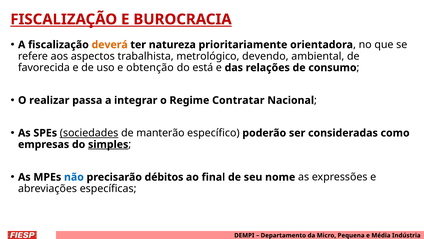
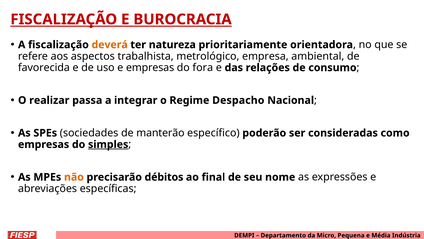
devendo: devendo -> empresa (265, 56)
e obtenção: obtenção -> empresas (150, 68)
está: está -> fora (203, 68)
Contratar: Contratar -> Despacho (238, 100)
sociedades underline: present -> none (89, 133)
não colour: blue -> orange (74, 177)
